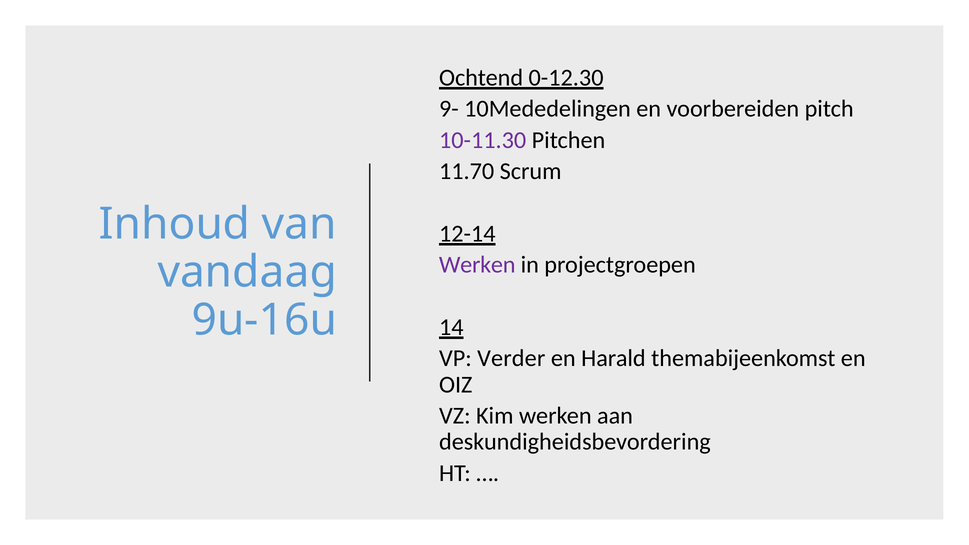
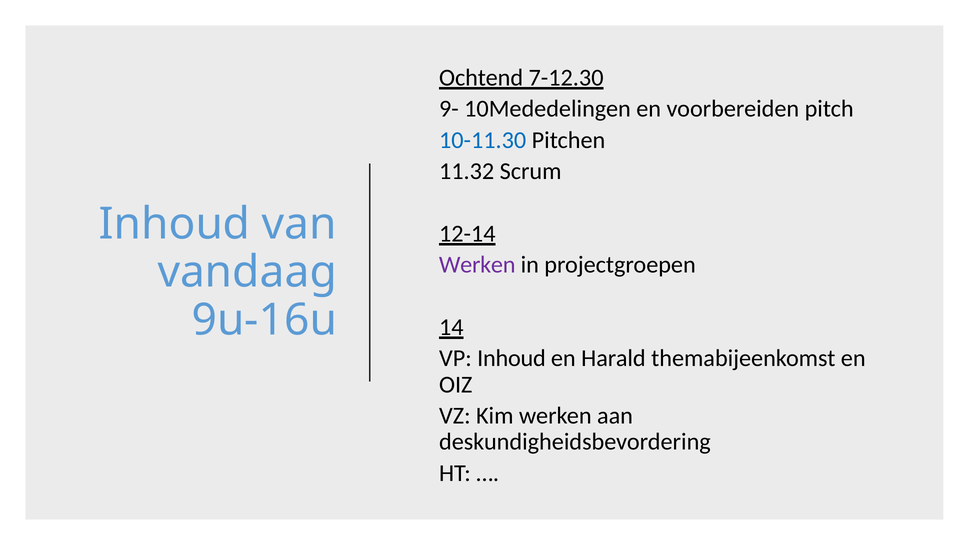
0-12.30: 0-12.30 -> 7-12.30 (566, 78)
10-11.30 colour: purple -> blue (483, 140)
11.70: 11.70 -> 11.32 (467, 171)
VP Verder: Verder -> Inhoud (511, 358)
